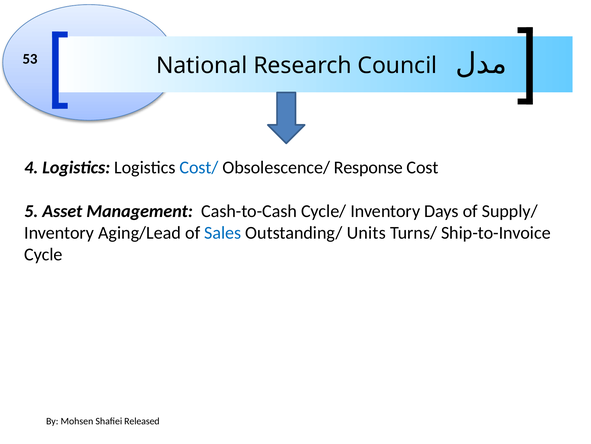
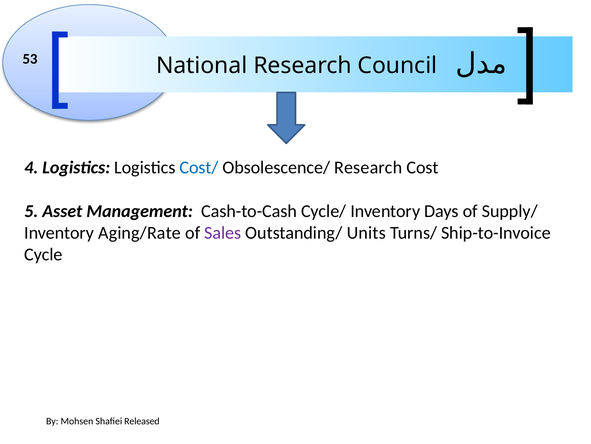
Obsolescence/ Response: Response -> Research (368, 167)
Aging/Lead: Aging/Lead -> Aging/Rate (140, 232)
Sales colour: blue -> purple (223, 232)
